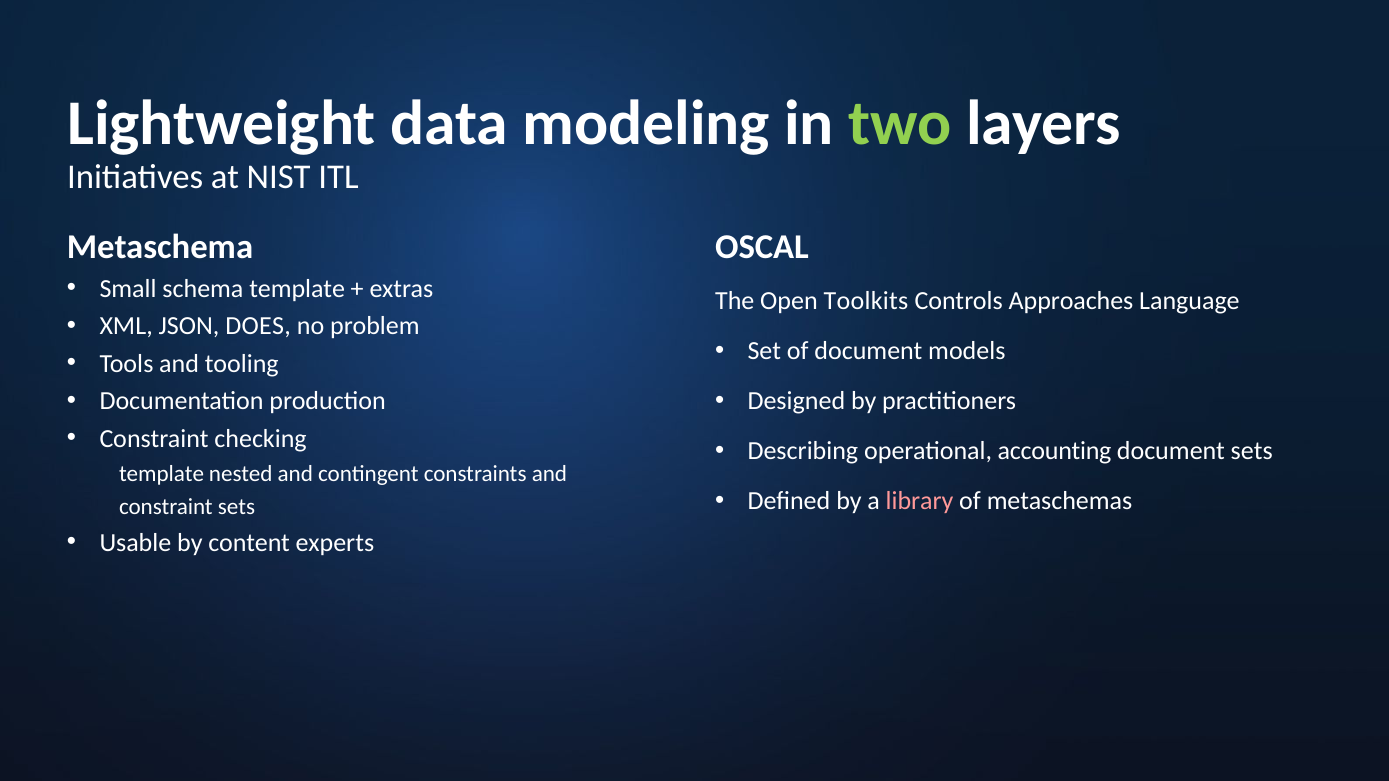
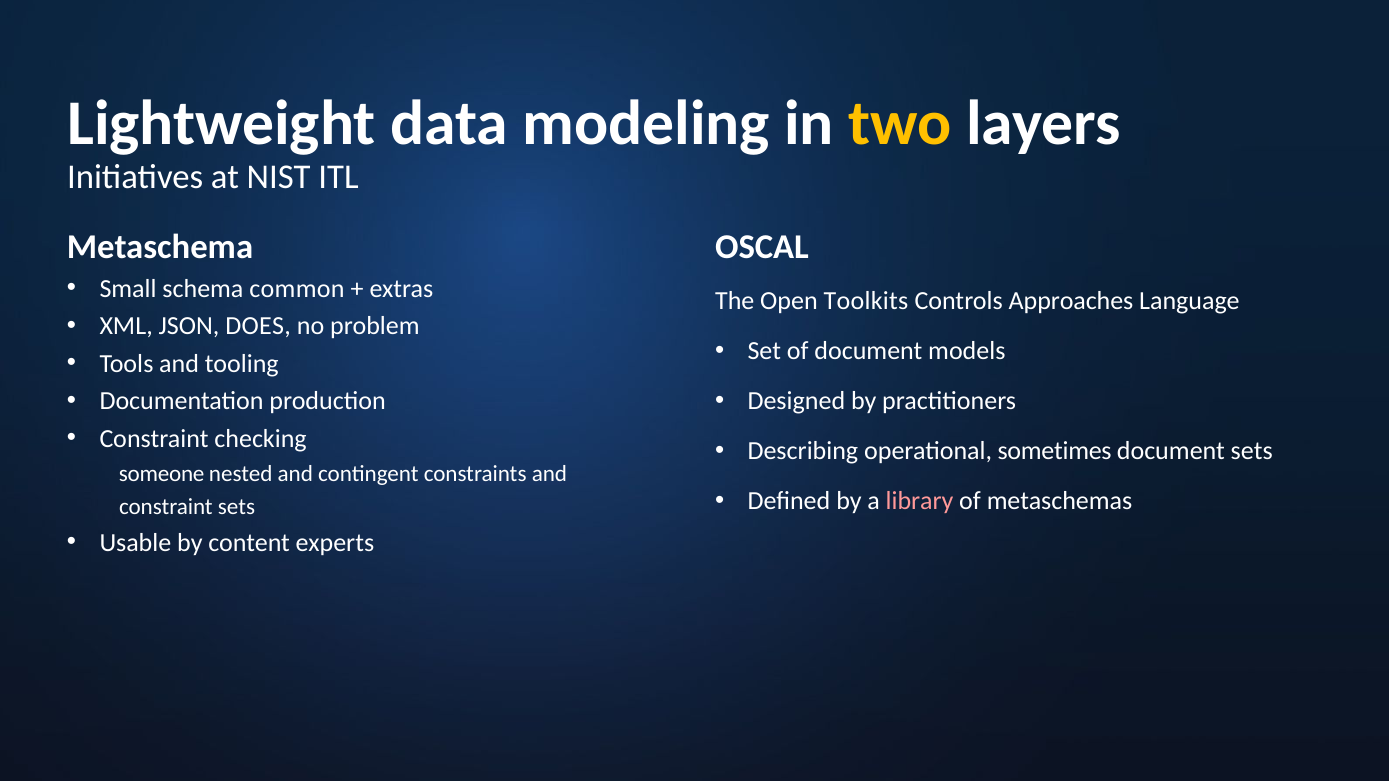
two colour: light green -> yellow (900, 124)
schema template: template -> common (297, 289)
accounting: accounting -> sometimes (1055, 451)
template: template -> someone (162, 474)
